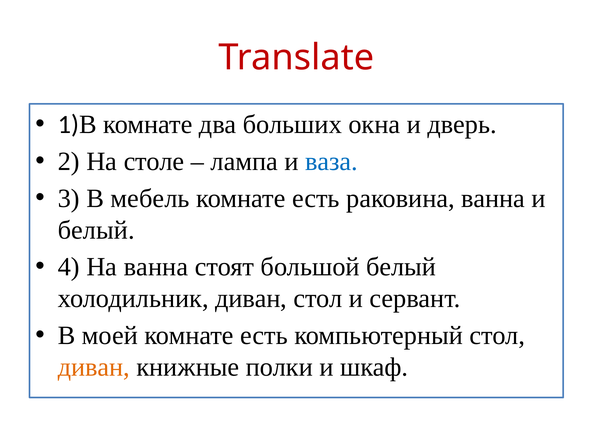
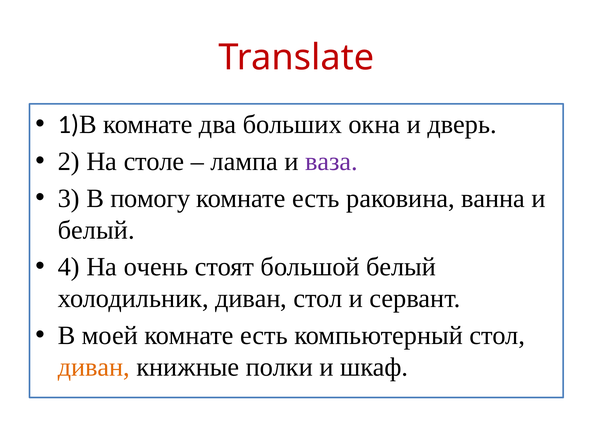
ваза colour: blue -> purple (331, 161)
мебель: мебель -> помогу (150, 198)
На ванна: ванна -> очень (156, 267)
